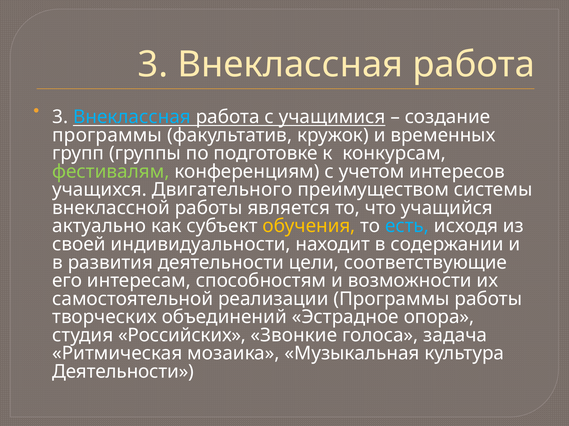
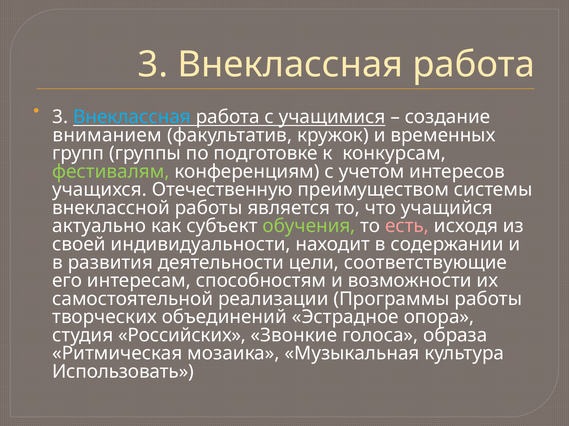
программы: программы -> вниманием (107, 135)
Двигательного: Двигательного -> Отечественную (222, 190)
обучения colour: yellow -> light green (309, 226)
есть colour: light blue -> pink (407, 226)
задача: задача -> образа (455, 336)
Деятельности: Деятельности -> Использовать (123, 372)
